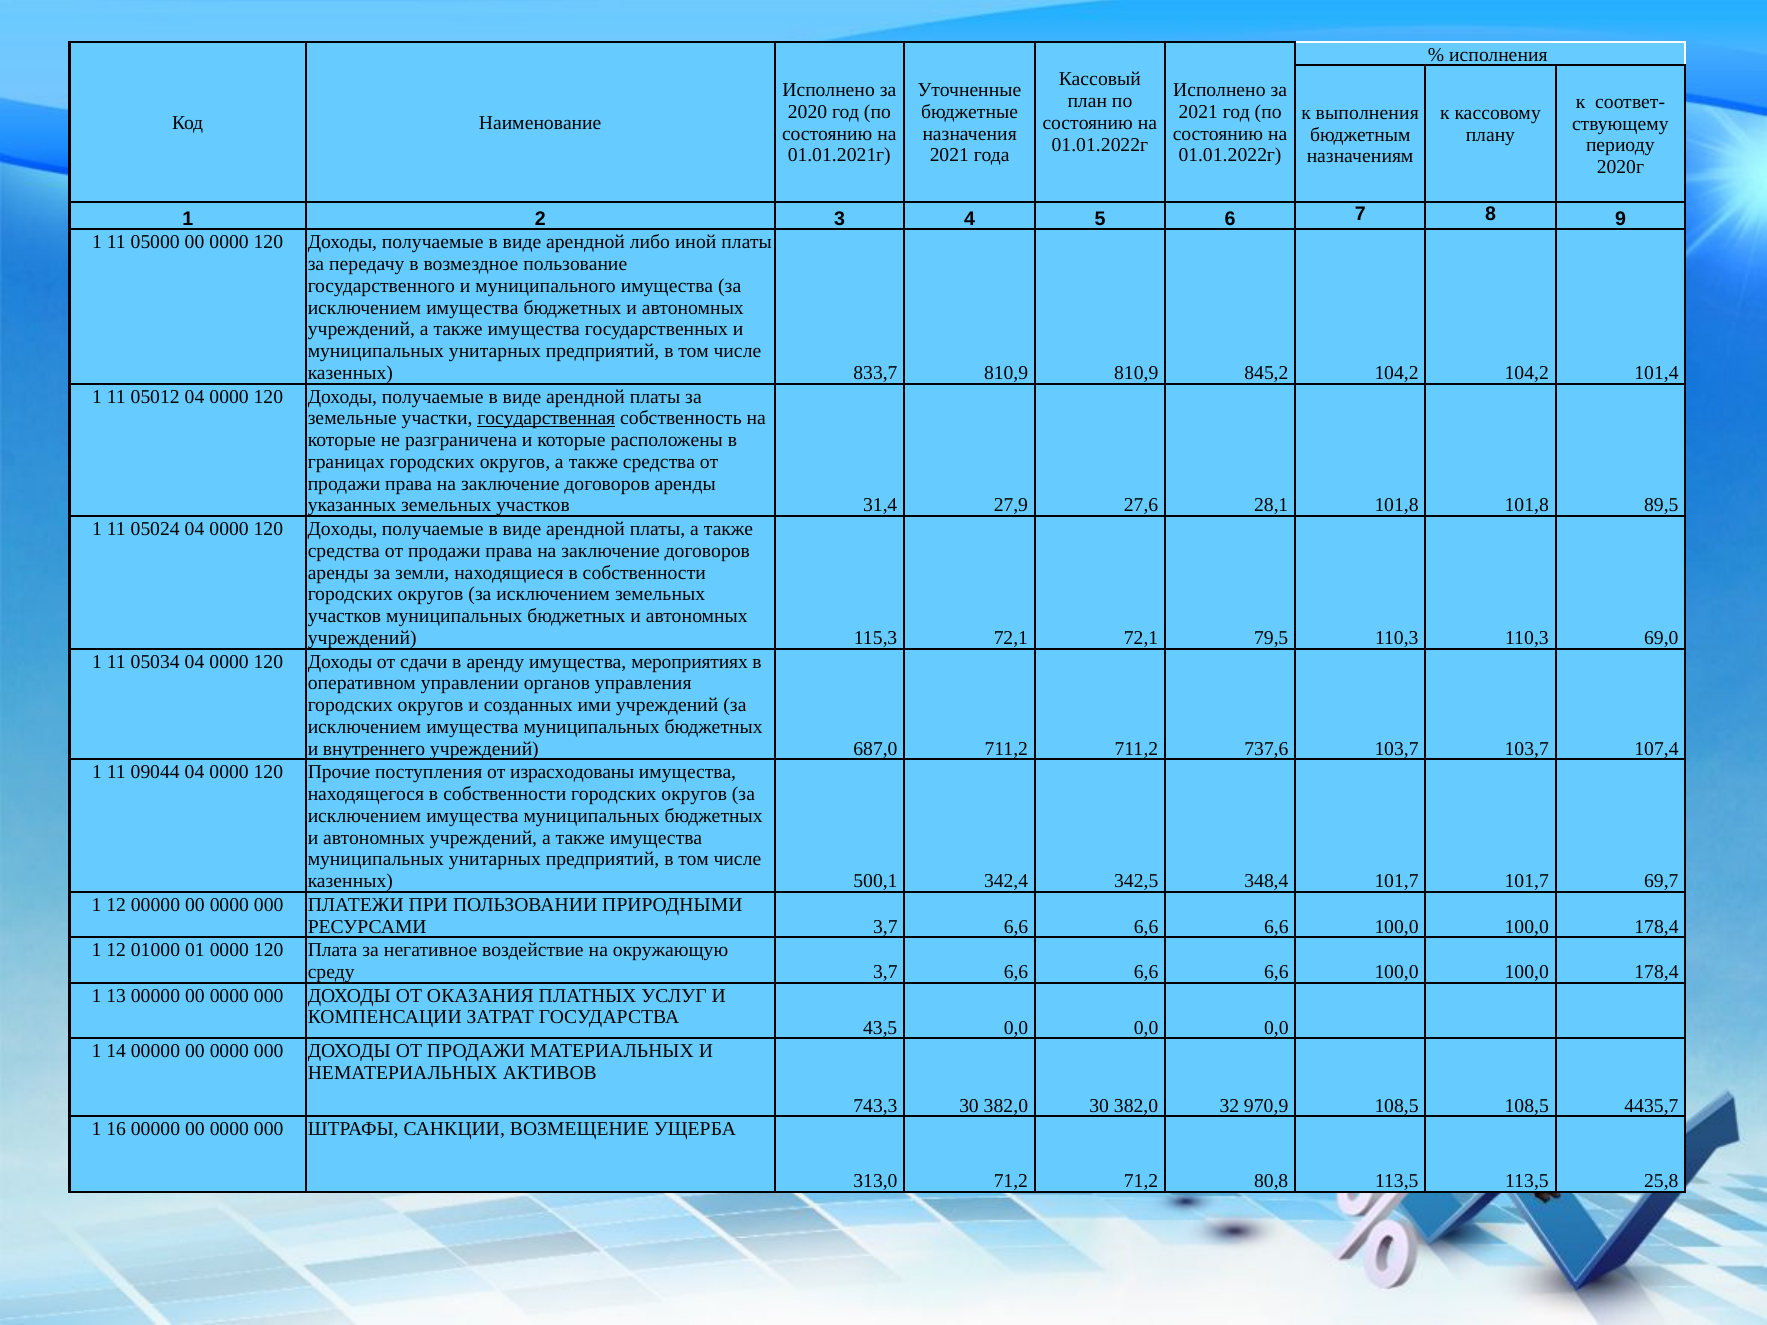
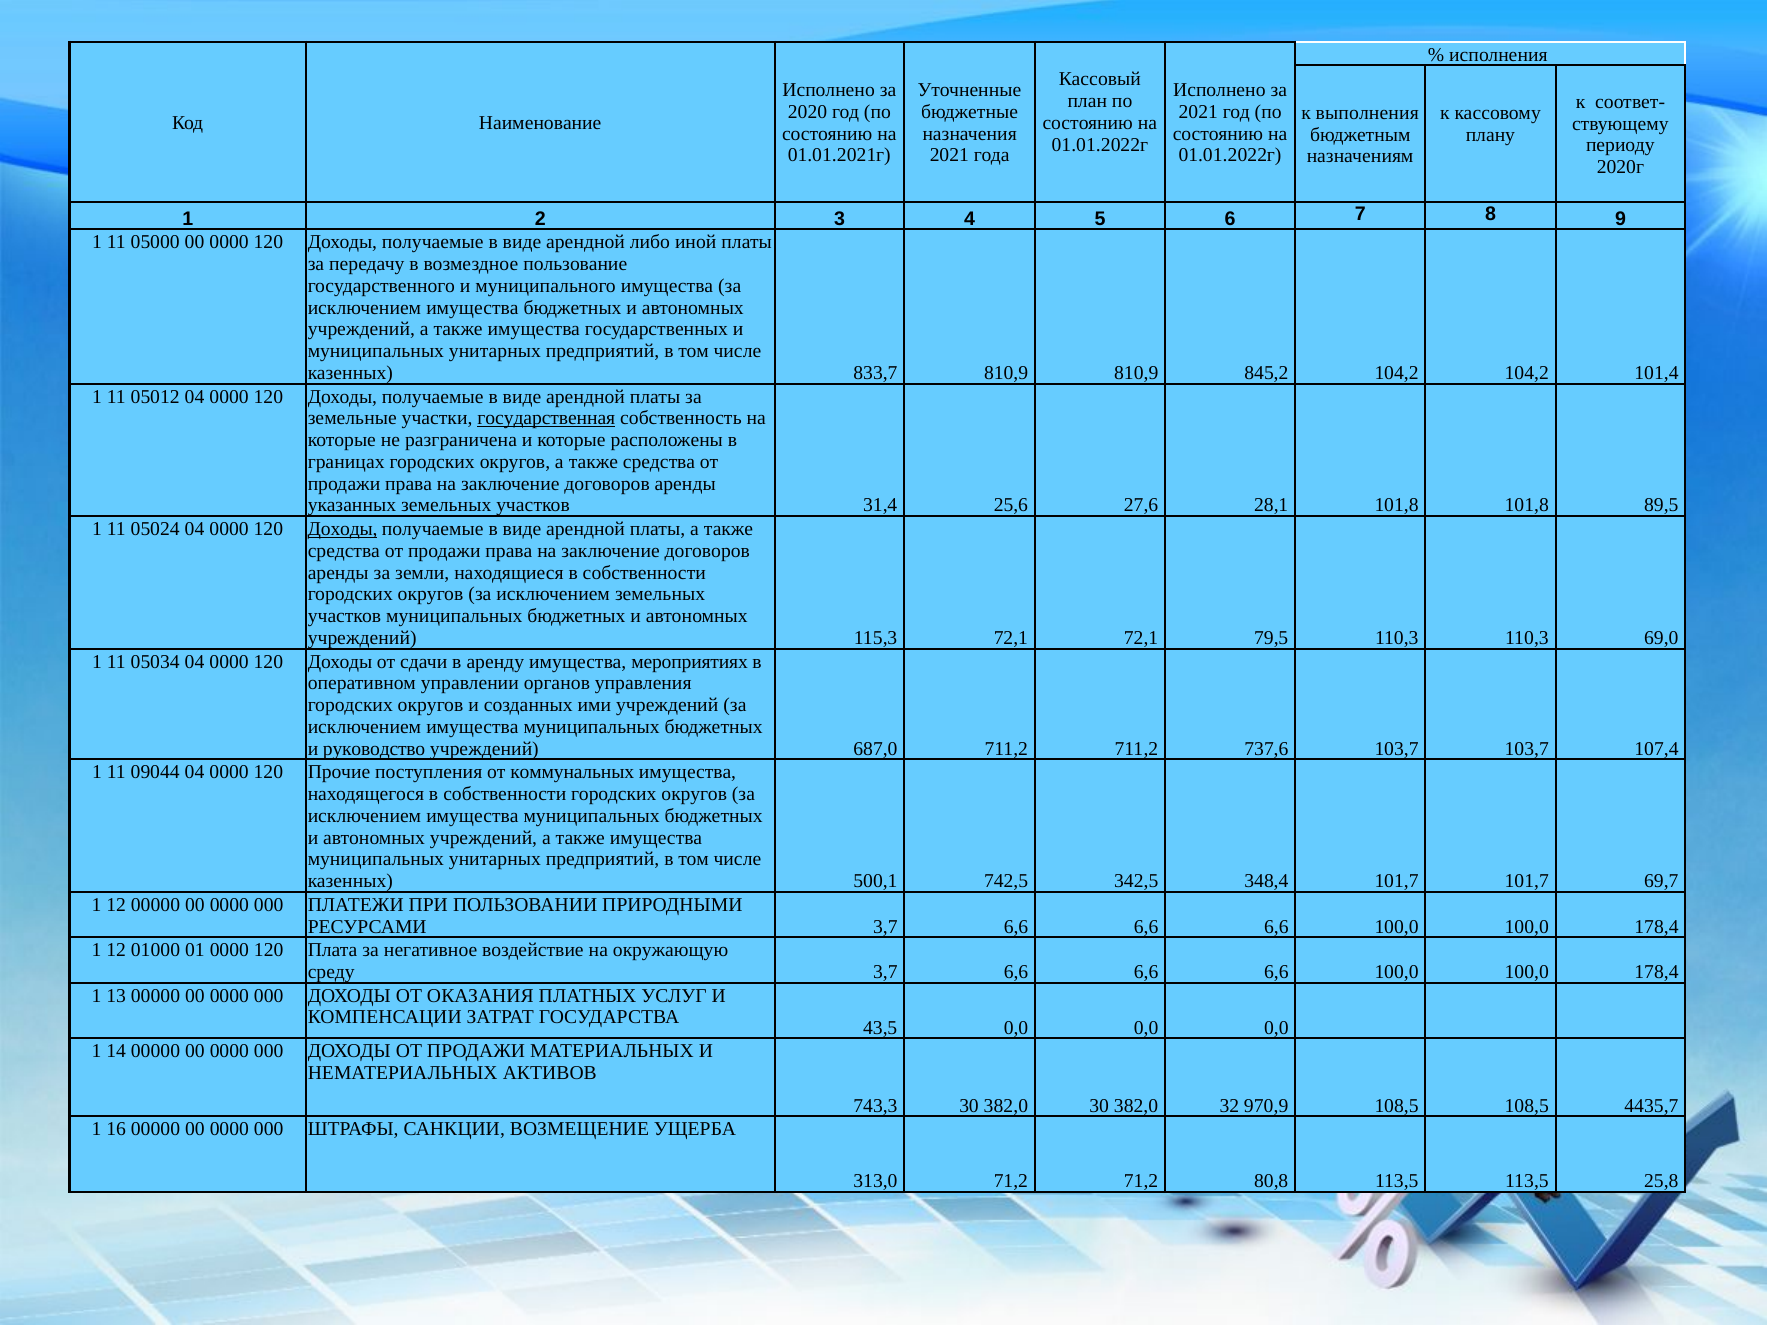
27,9: 27,9 -> 25,6 (1011, 506)
Доходы underline: none -> present (343, 529)
внутреннего: внутреннего -> руководство (374, 749)
израсходованы: израсходованы -> коммунальных (572, 772)
342,4: 342,4 -> 742,5 (1006, 881)
